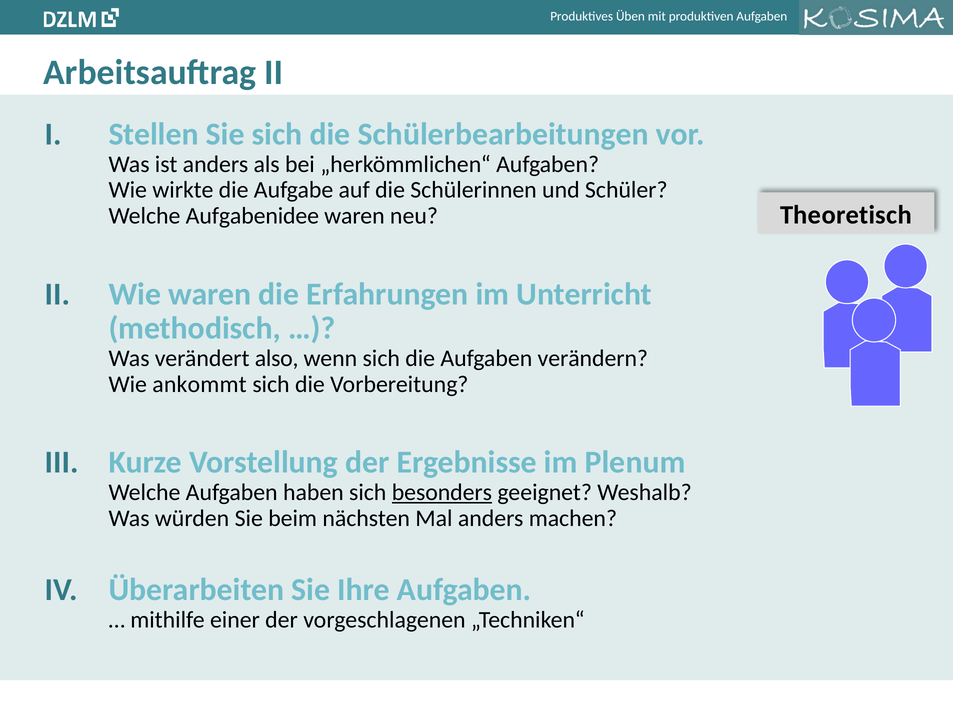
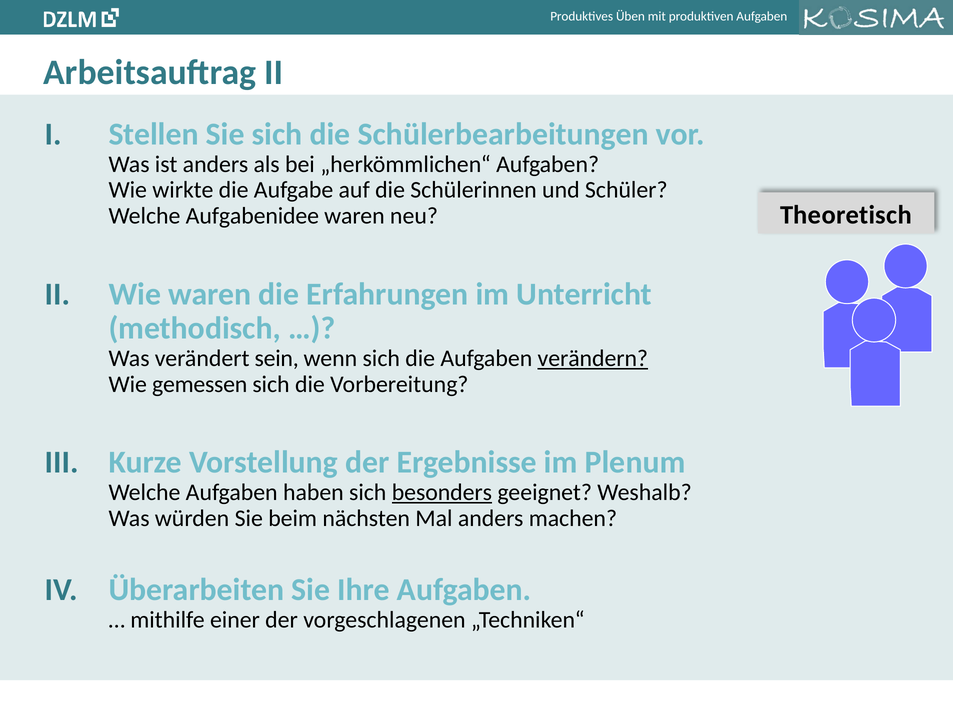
also: also -> sein (277, 358)
verändern underline: none -> present (593, 358)
ankommt: ankommt -> gemessen (200, 384)
